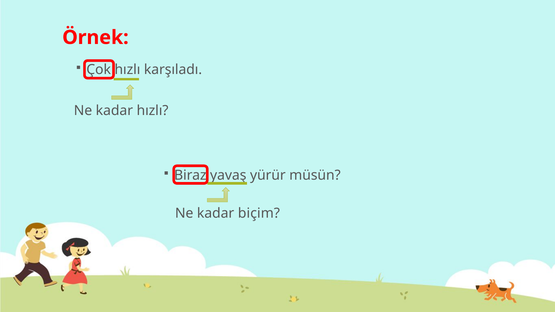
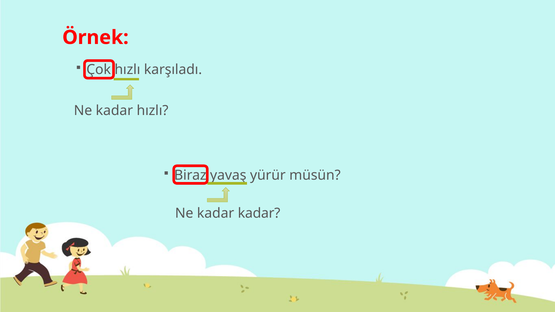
kadar biçim: biçim -> kadar (259, 213)
